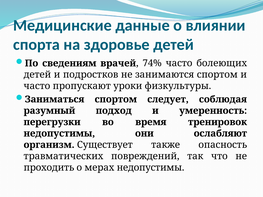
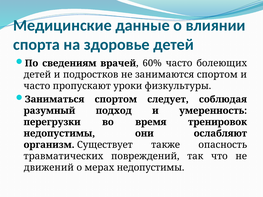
74%: 74% -> 60% (152, 63)
проходить: проходить -> движений (49, 168)
